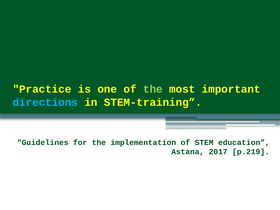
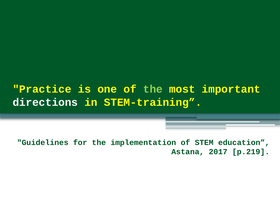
directions colour: light blue -> white (45, 102)
